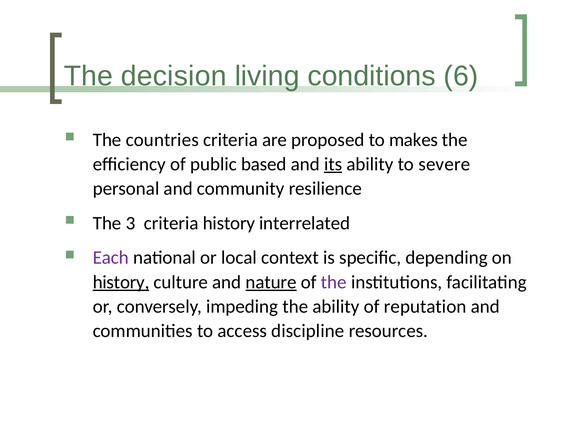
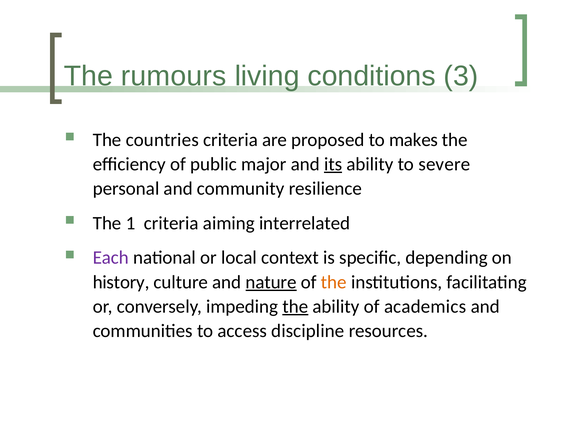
decision: decision -> rumours (174, 76)
6: 6 -> 3 (461, 76)
based: based -> major (264, 164)
3: 3 -> 1 (131, 223)
criteria history: history -> aiming (229, 223)
history underline: present -> none (121, 282)
the colour: purple -> orange (334, 282)
the underline: none -> present (295, 306)
reputation: reputation -> academics (425, 306)
